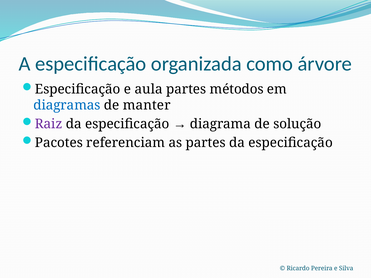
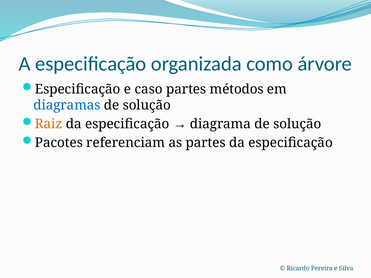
aula: aula -> caso (149, 89)
manter: manter -> solução (147, 105)
Raiz colour: purple -> orange (49, 124)
